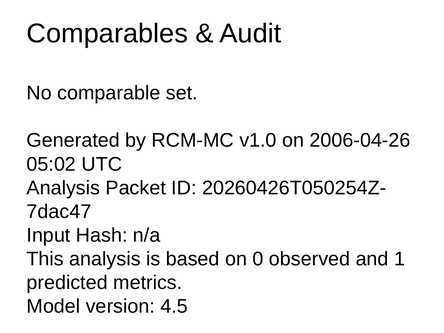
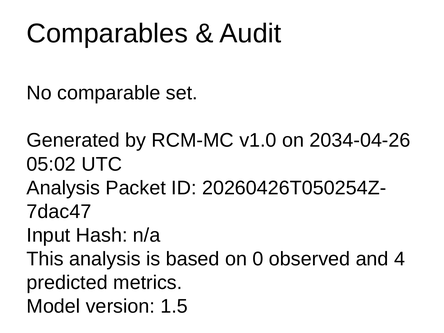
2006-04-26: 2006-04-26 -> 2034-04-26 (360, 140)
1: 1 -> 4 (400, 259)
4.5: 4.5 -> 1.5 (174, 306)
